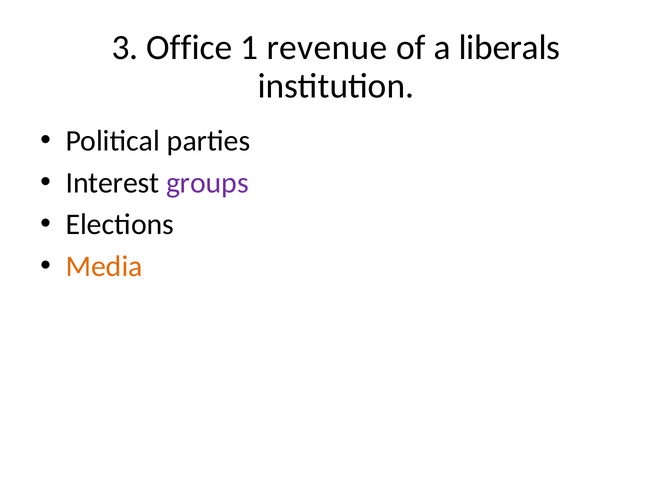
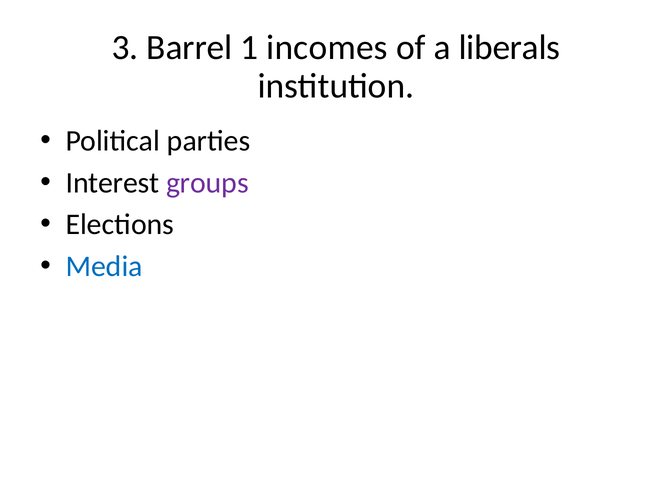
Office: Office -> Barrel (189, 48)
revenue: revenue -> incomes (327, 48)
Media colour: orange -> blue (104, 266)
